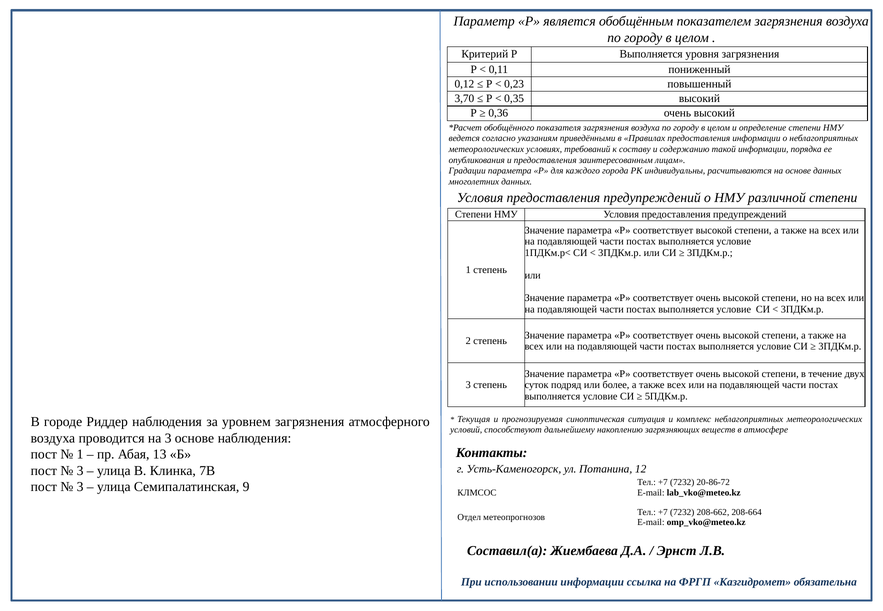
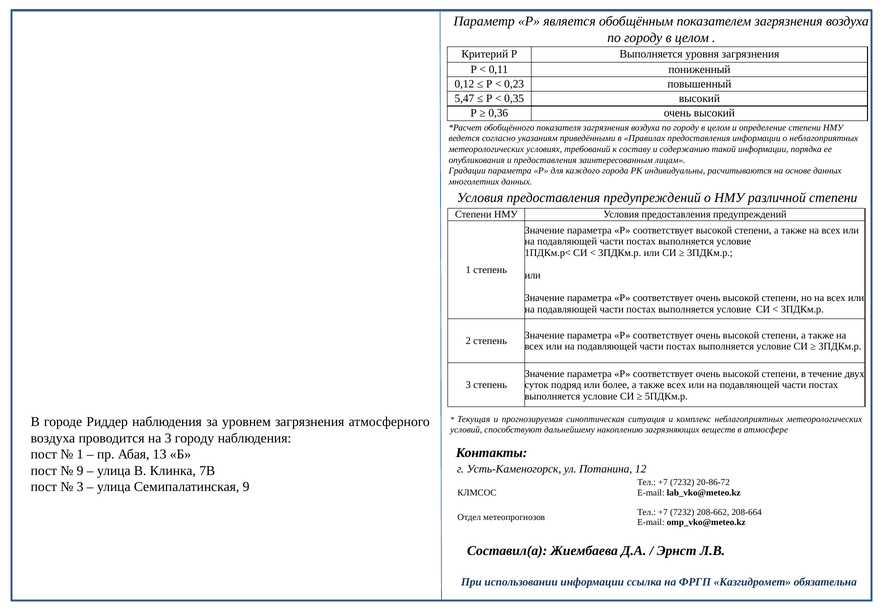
3,70: 3,70 -> 5,47 (464, 99)
3 основе: основе -> городу (194, 438)
3: 3 -> 9 (80, 471)
